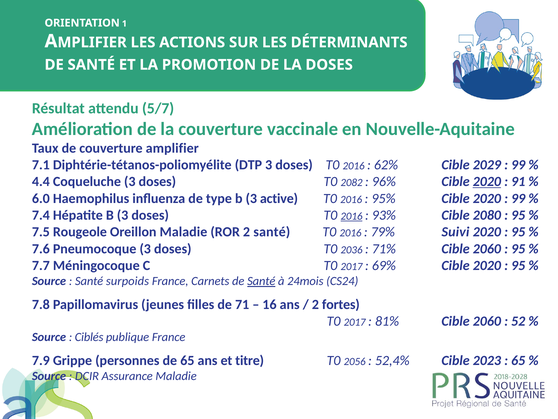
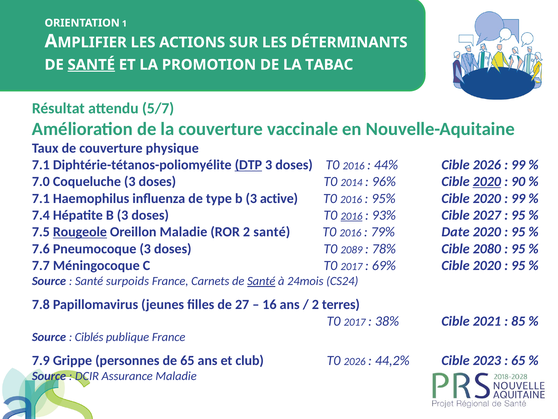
SANTÉ underline: none -> present (91, 65)
LA DOSES: DOSES -> TABAC (329, 65)
amplifier: amplifier -> physique (172, 148)
DTP underline: none -> present (248, 165)
62%: 62% -> 44% (386, 165)
Cible 2029: 2029 -> 2026 (487, 165)
4.4: 4.4 -> 7.0 (41, 181)
2082: 2082 -> 2014 (352, 182)
91: 91 -> 90 (518, 181)
6.0: 6.0 -> 7.1 (41, 198)
2080: 2080 -> 2027 (487, 215)
Rougeole underline: none -> present (80, 232)
Suivi: Suivi -> Date (455, 232)
2036: 2036 -> 2089 (352, 249)
71%: 71% -> 78% (384, 248)
2060: 2060 -> 2080 (487, 248)
71: 71 -> 27 (242, 304)
fortes: fortes -> terres (341, 304)
81%: 81% -> 38% (387, 321)
2060: 2060 -> 2021 (487, 321)
52: 52 -> 85 (518, 321)
titre: titre -> club (250, 360)
T0 2056: 2056 -> 2026 (355, 361)
52,4%: 52,4% -> 44,2% (392, 360)
